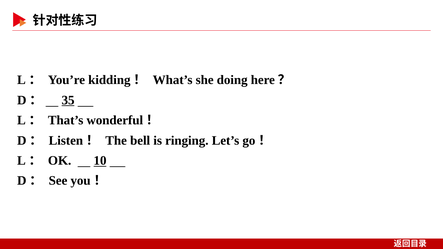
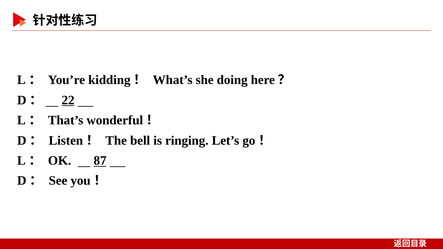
35: 35 -> 22 (68, 100)
10: 10 -> 87 (100, 161)
